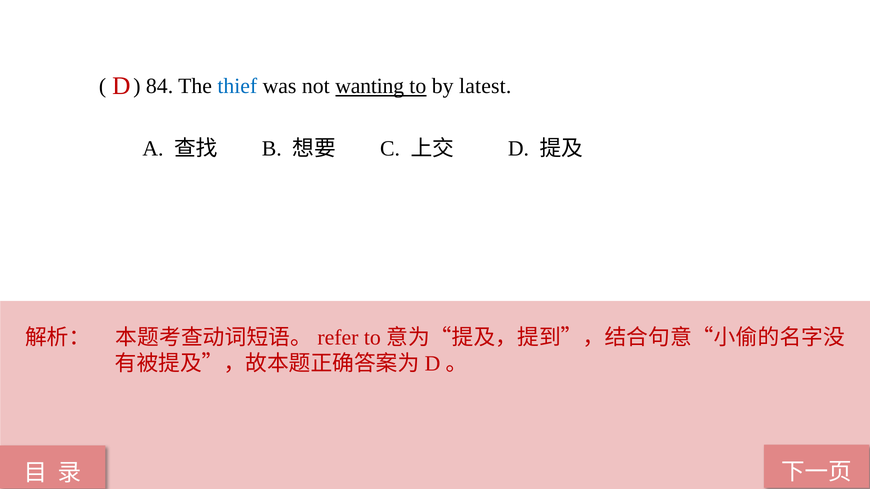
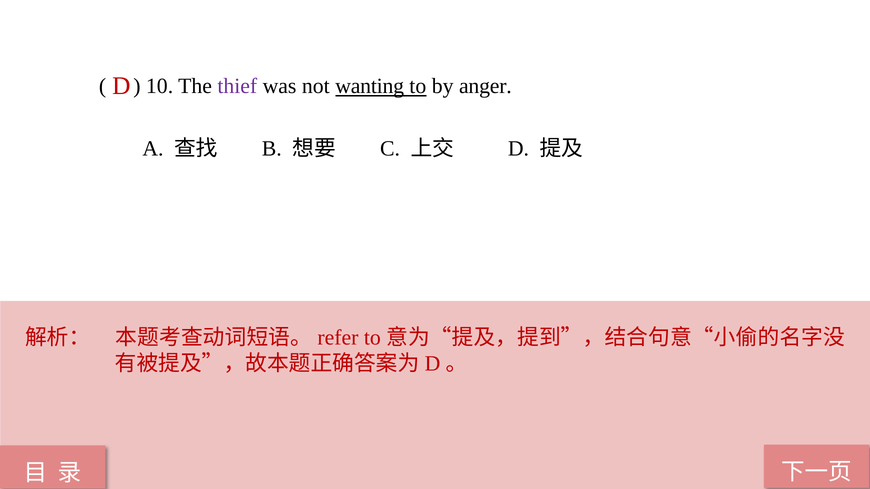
84: 84 -> 10 (160, 86)
thief colour: blue -> purple (237, 86)
latest: latest -> anger (485, 86)
